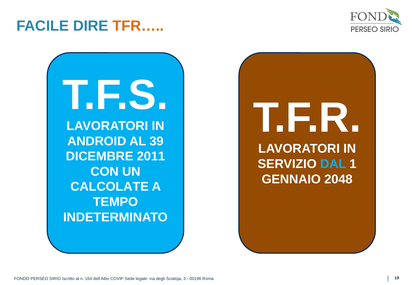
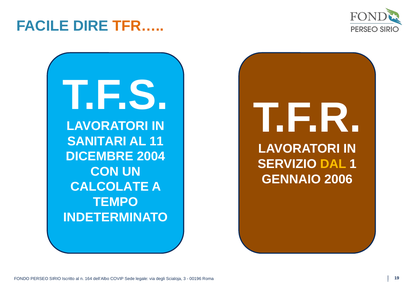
ANDROID: ANDROID -> SANITARI (97, 141)
39: 39 -> 11 (156, 141)
2011: 2011 -> 2004 (151, 156)
DAL colour: light blue -> yellow (333, 164)
2048: 2048 -> 2006 (338, 179)
